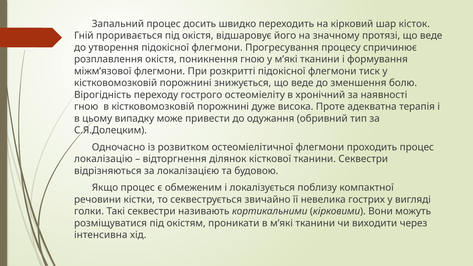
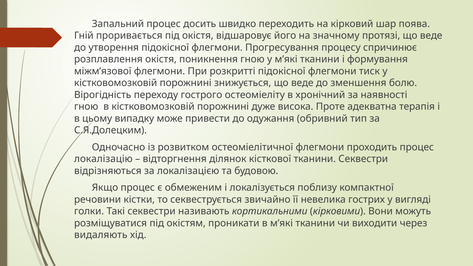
кісток: кісток -> поява (414, 24)
інтенсивна: інтенсивна -> видаляють (101, 235)
